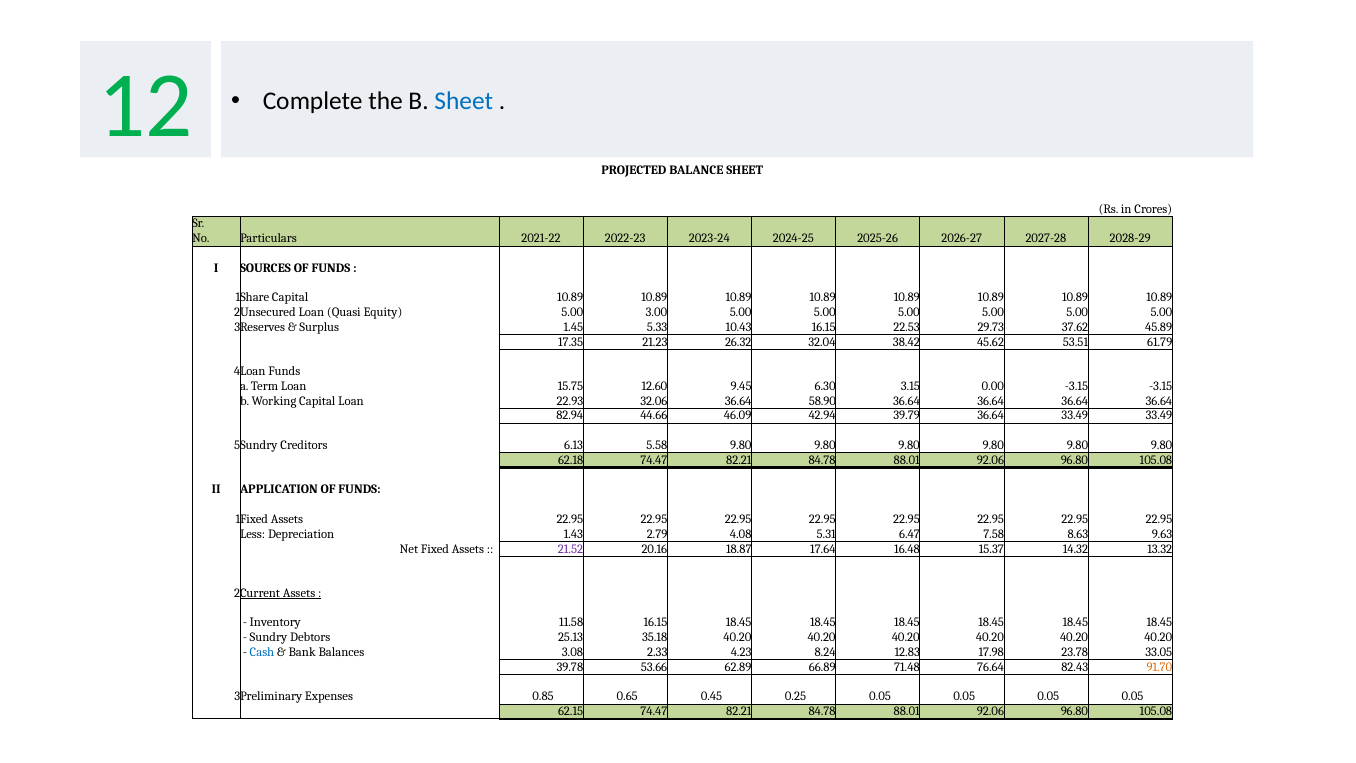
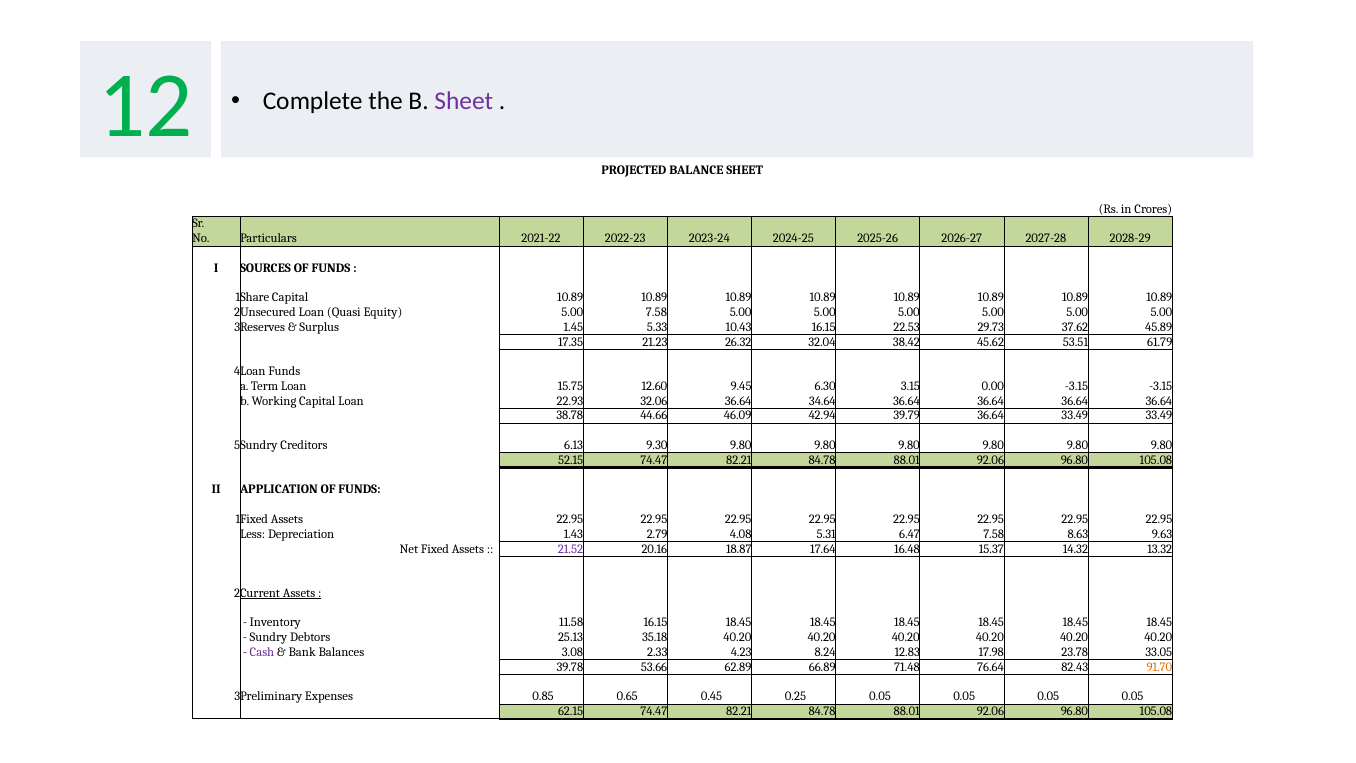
Sheet colour: blue -> purple (464, 101)
5.00 3.00: 3.00 -> 7.58 (656, 312)
58.90: 58.90 -> 34.64 (822, 401)
82.94: 82.94 -> 38.78 (570, 416)
5.58: 5.58 -> 9.30 (657, 445)
62.18: 62.18 -> 52.15 (571, 460)
Cash colour: blue -> purple (262, 652)
